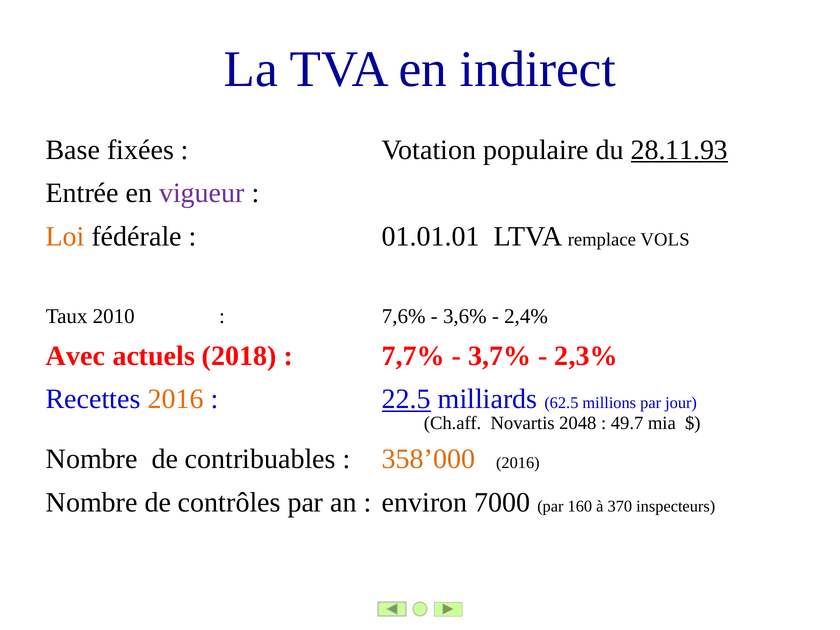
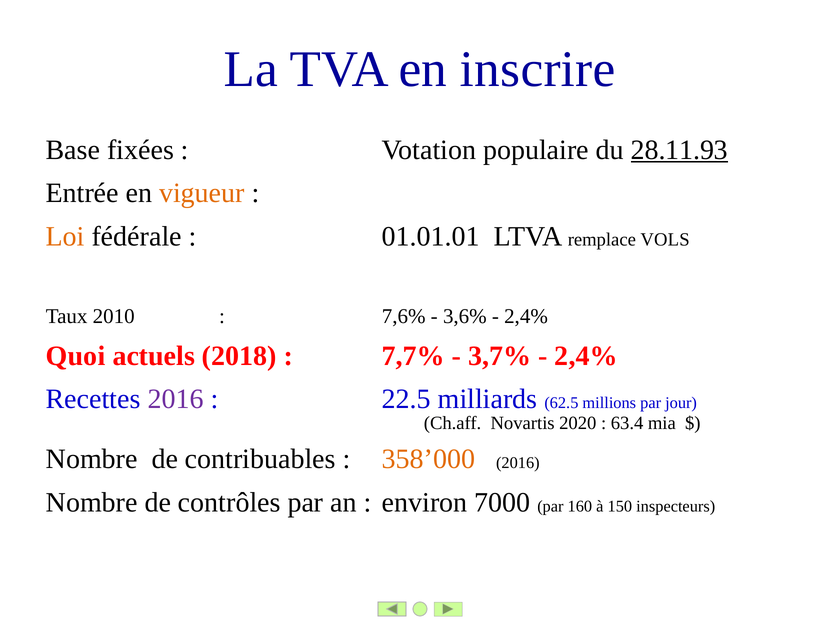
indirect: indirect -> inscrire (538, 69)
vigueur colour: purple -> orange (202, 193)
Avec: Avec -> Quoi (76, 356)
2,3%: 2,3% -> 2,4% (586, 356)
2016 colour: orange -> purple (176, 399)
22.5 underline: present -> none (406, 399)
2048: 2048 -> 2020 (578, 423)
49.7: 49.7 -> 63.4 (627, 423)
370: 370 -> 150 (620, 506)
